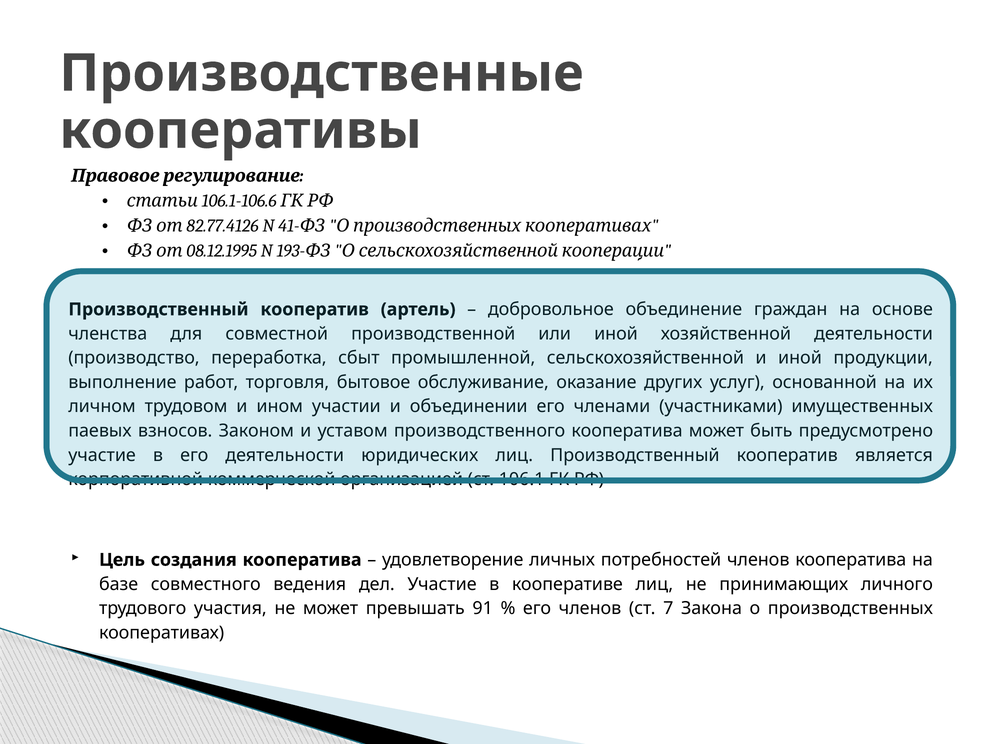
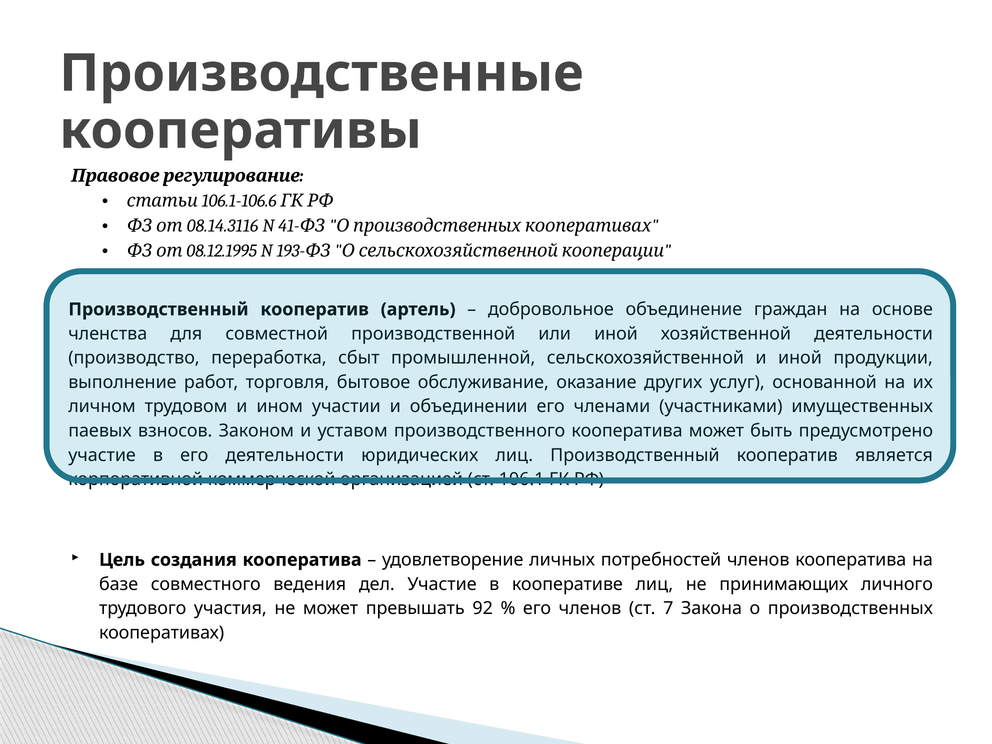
82.77.4126: 82.77.4126 -> 08.14.3116 (223, 226)
91: 91 -> 92 (483, 608)
